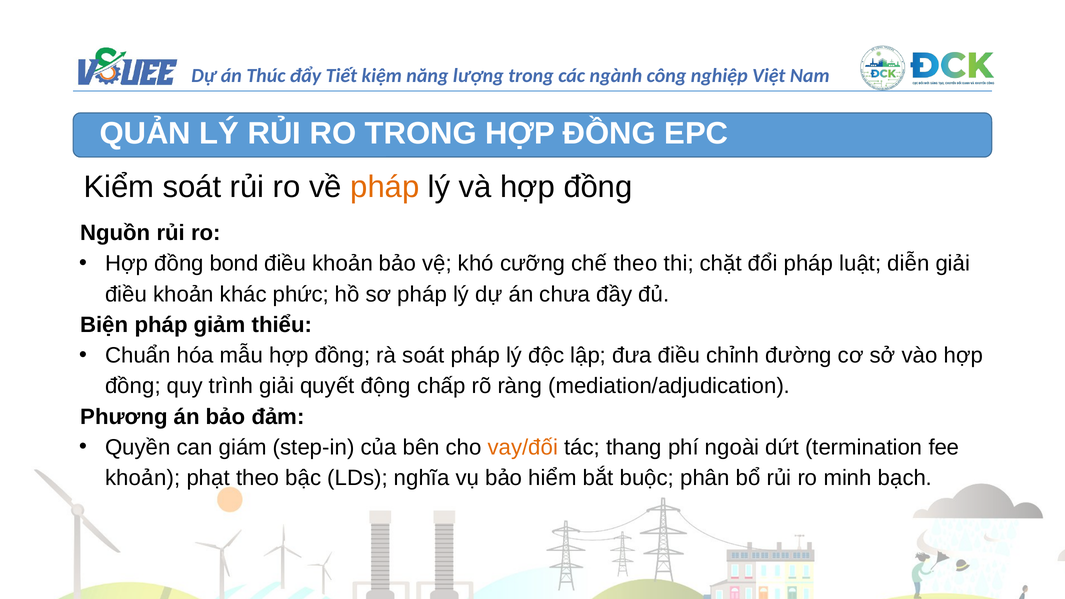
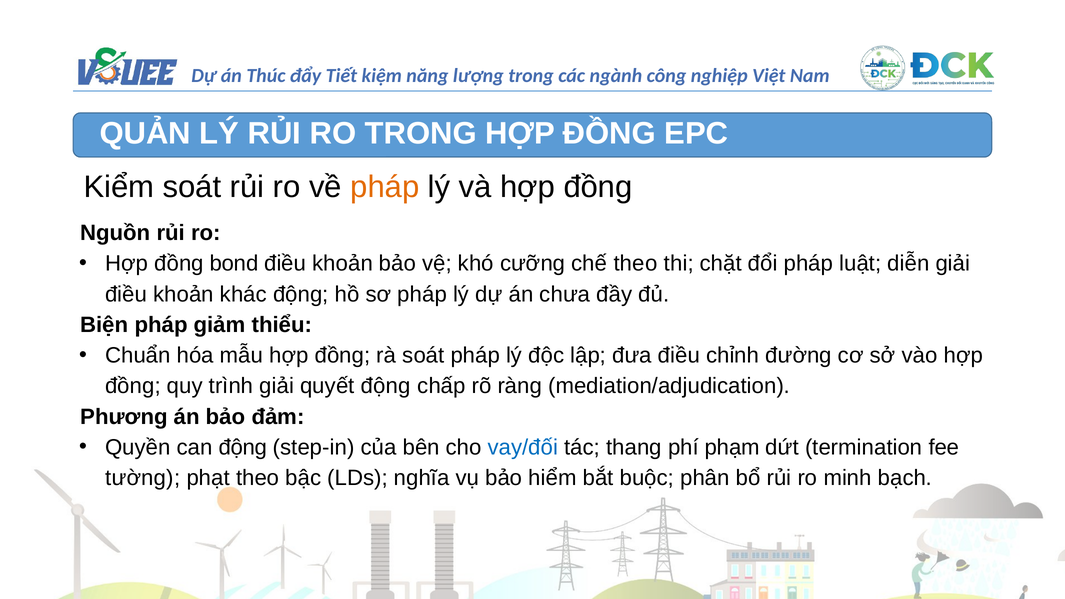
khác phức: phức -> động (301, 294)
can giám: giám -> động (243, 447)
vay/đối colour: orange -> blue (523, 447)
ngoài: ngoài -> phạm (732, 447)
khoản: khoản -> tường (143, 478)
